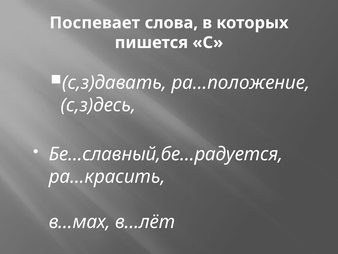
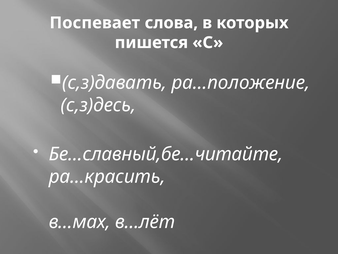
Бе…славный,бе…радуется: Бе…славный,бе…радуется -> Бе…славный,бе…читайте (166, 154)
